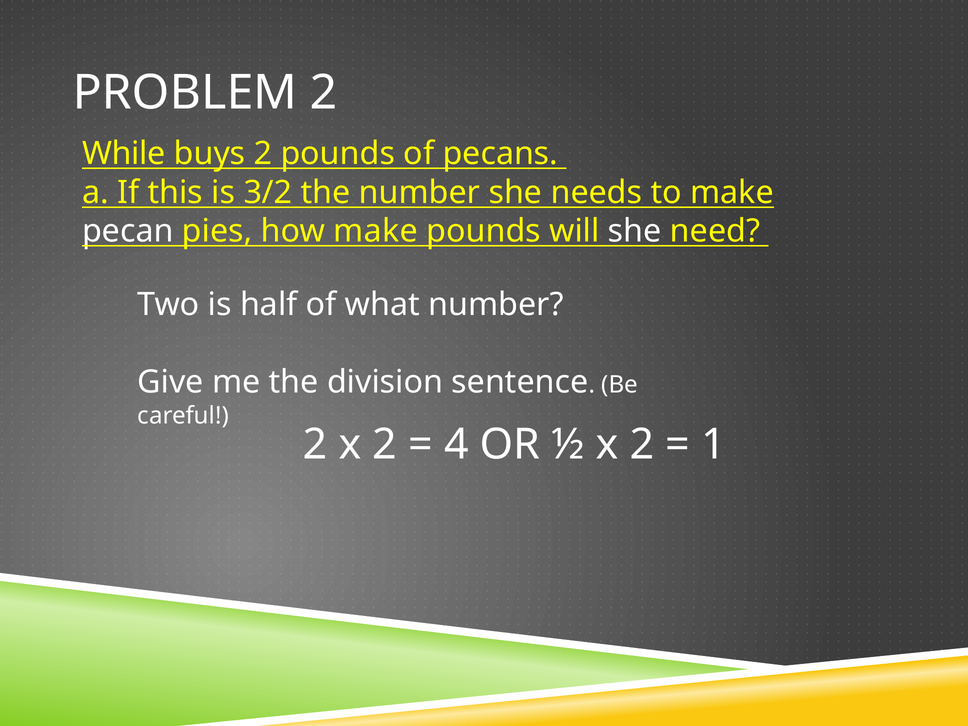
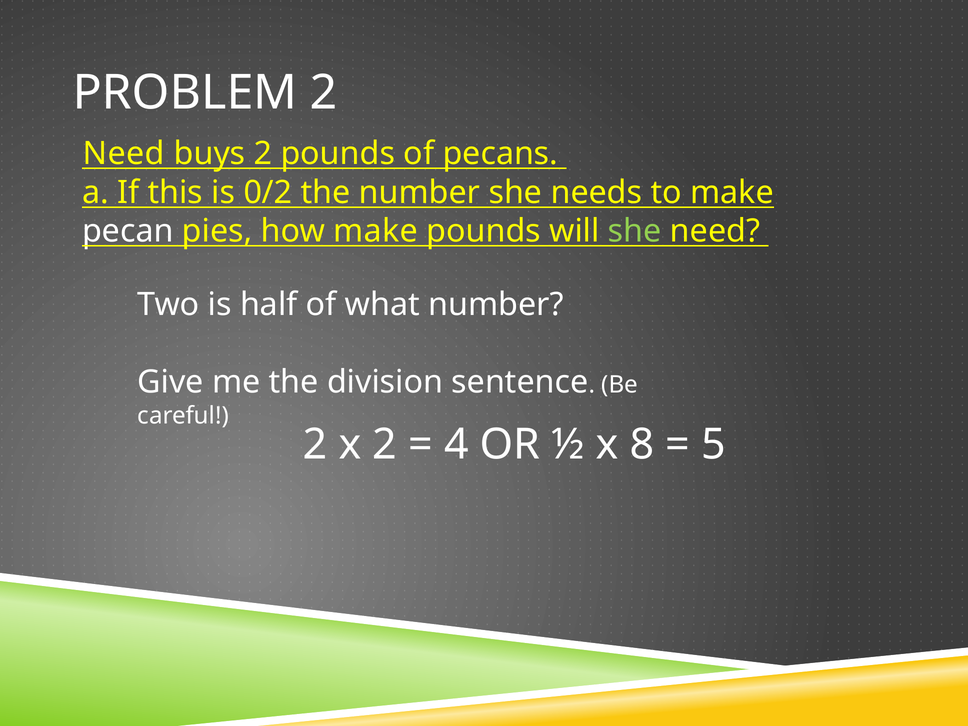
While: While -> Need (124, 154)
3/2: 3/2 -> 0/2 (268, 192)
she colour: white -> light green (635, 231)
½ x 2: 2 -> 8 (642, 445)
1: 1 -> 5 (714, 445)
